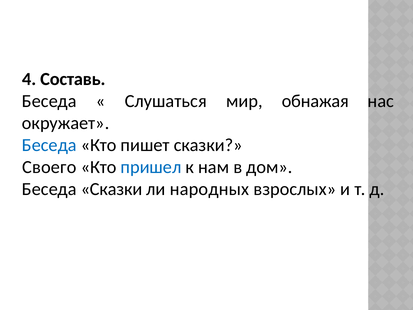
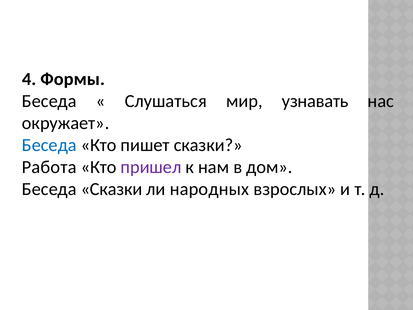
Составь: Составь -> Формы (73, 79)
обнажая: обнажая -> узнавать (315, 101)
Своего: Своего -> Работа (49, 167)
пришел colour: blue -> purple (151, 167)
